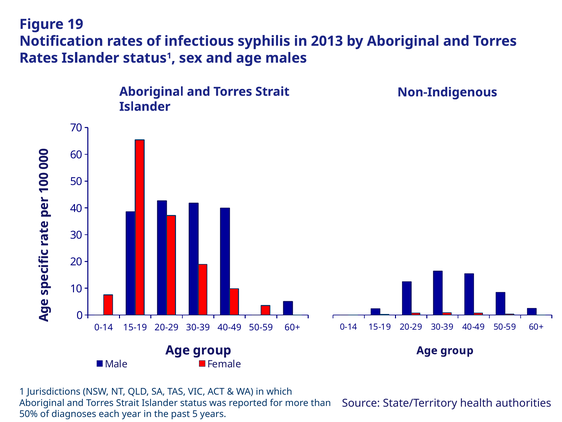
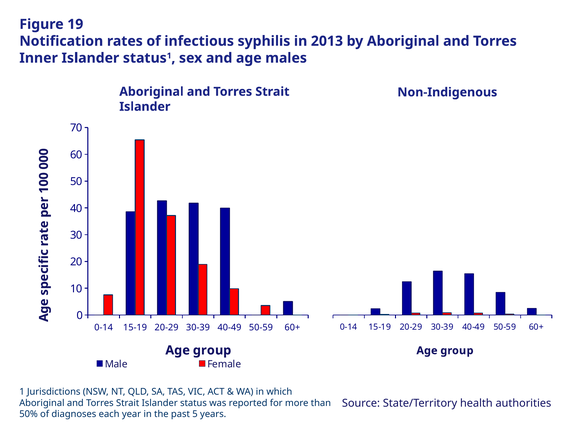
Rates: Rates -> Inner (39, 58)
